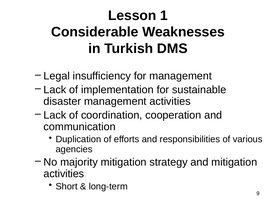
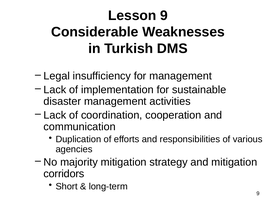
Lesson 1: 1 -> 9 (164, 15)
activities: activities -> corridors (64, 174)
